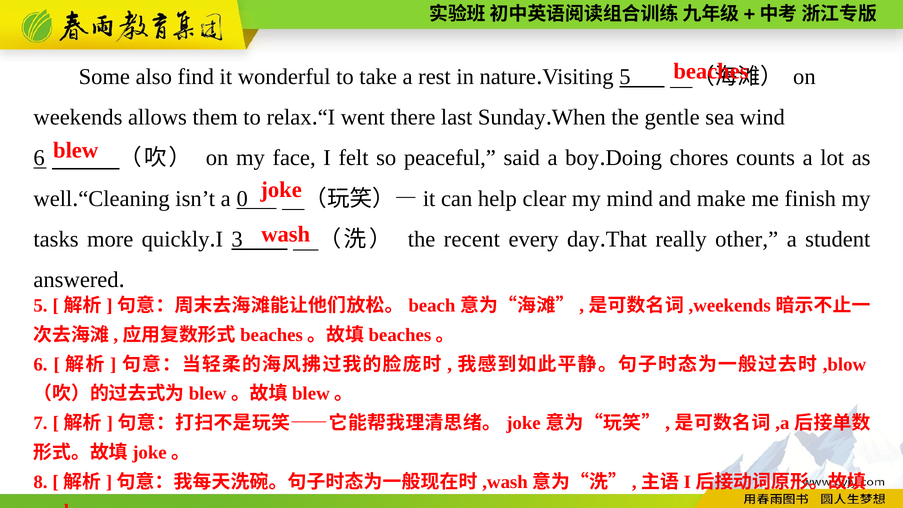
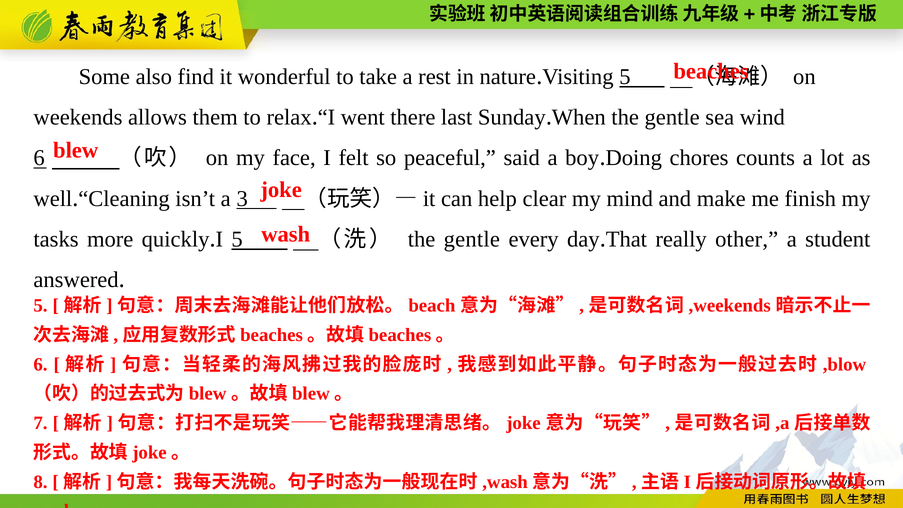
0: 0 -> 3 (242, 199)
I 3: 3 -> 5 (237, 239)
recent: recent -> gentle (472, 239)
